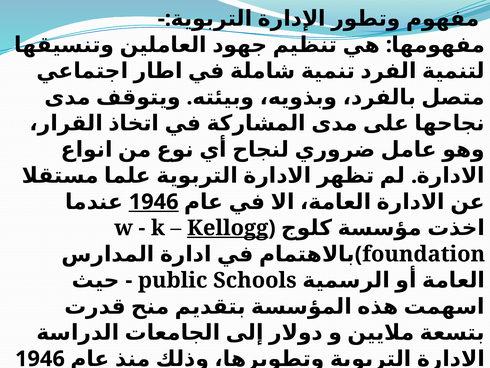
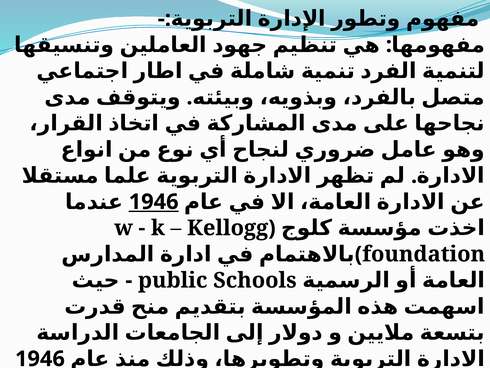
Kellogg underline: present -> none (228, 228)
